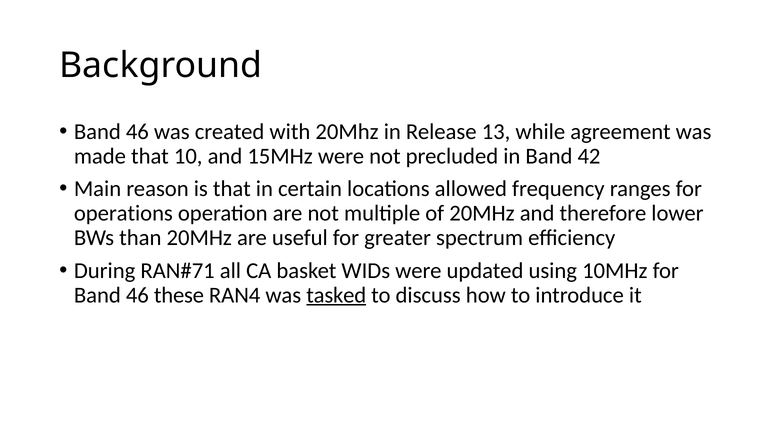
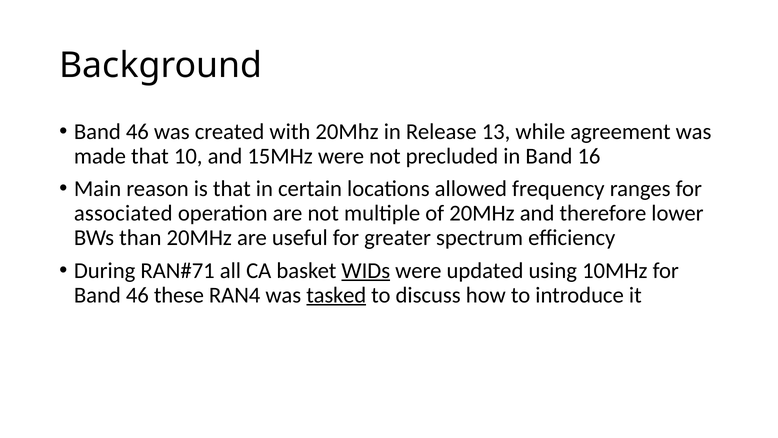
42: 42 -> 16 (589, 156)
operations: operations -> associated (123, 213)
WIDs underline: none -> present (366, 270)
